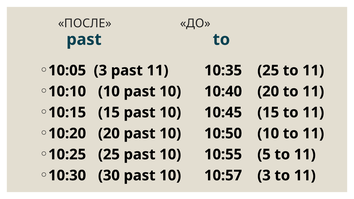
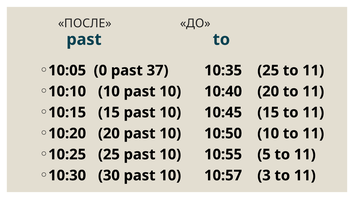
10:05 3: 3 -> 0 (100, 71)
past 11: 11 -> 37 (158, 71)
